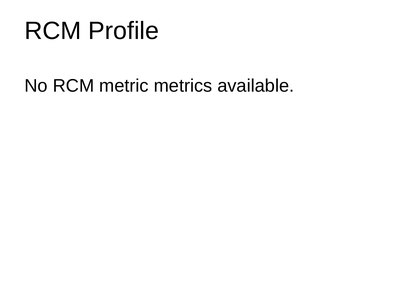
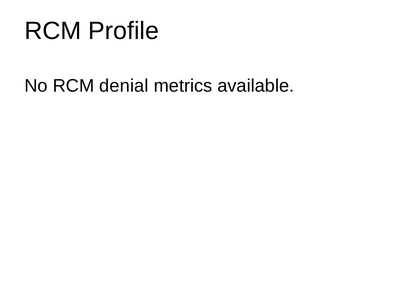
metric: metric -> denial (124, 86)
